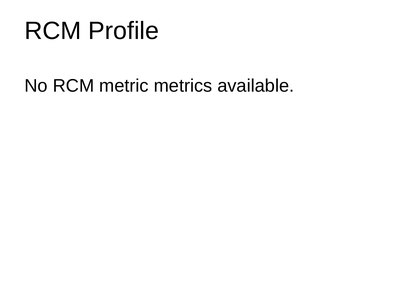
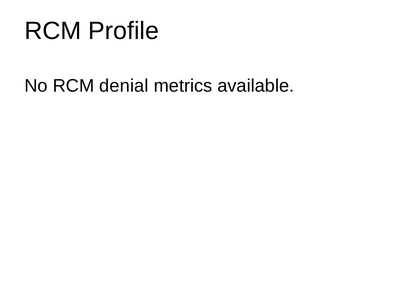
metric: metric -> denial (124, 86)
